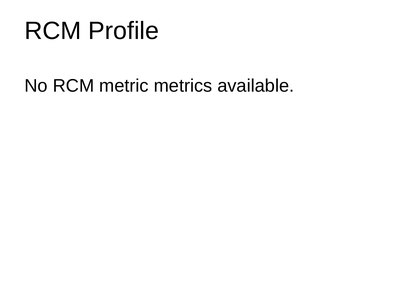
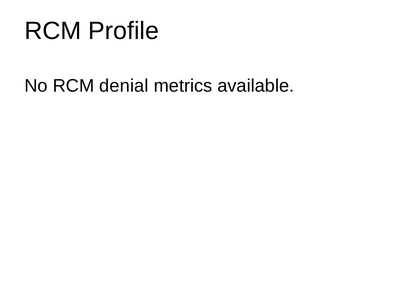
metric: metric -> denial (124, 86)
